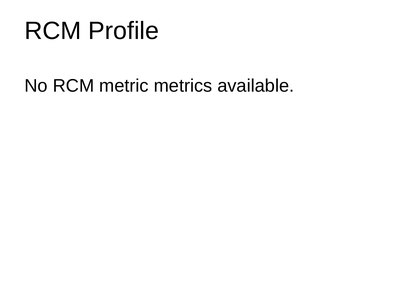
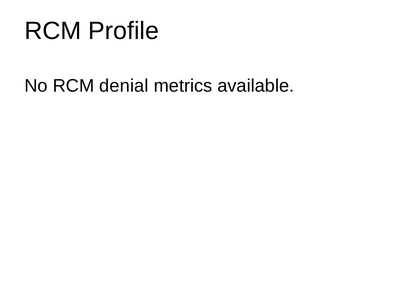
metric: metric -> denial (124, 86)
